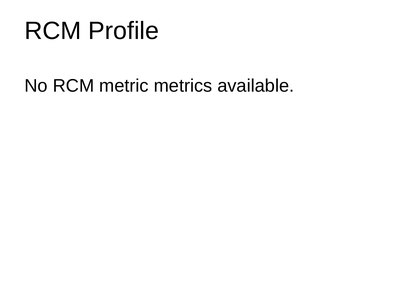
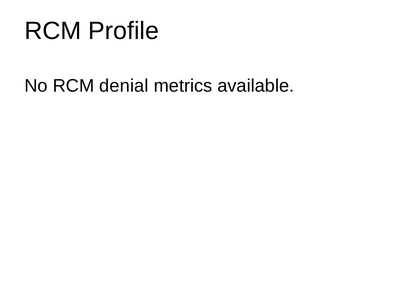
metric: metric -> denial (124, 86)
